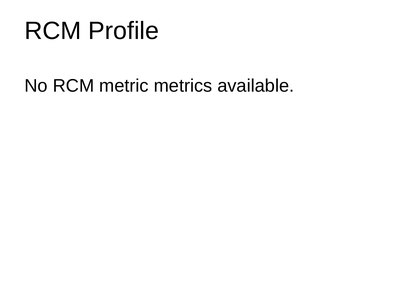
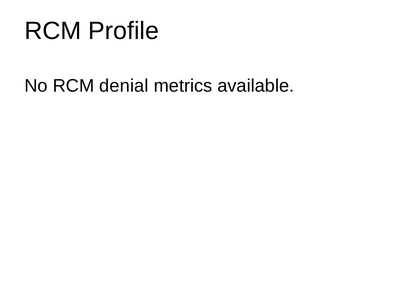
metric: metric -> denial (124, 86)
